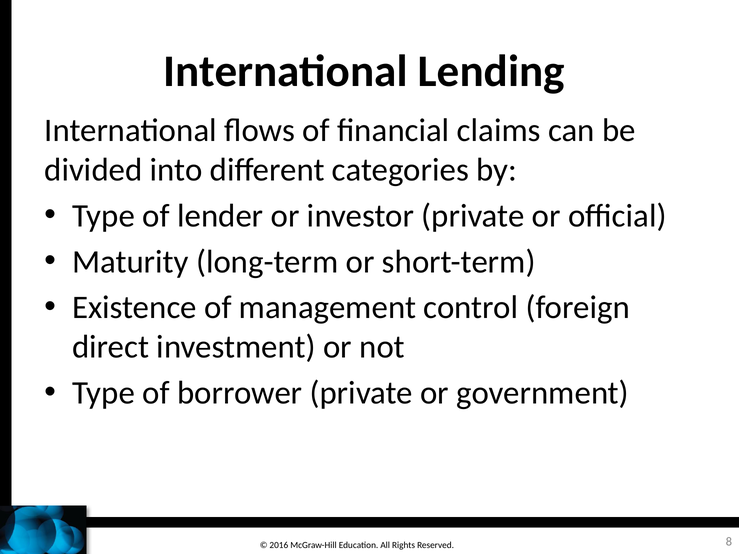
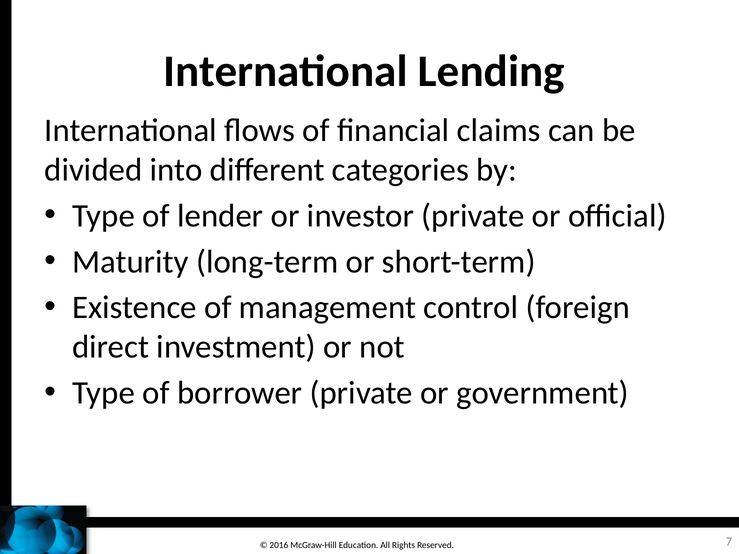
8: 8 -> 7 (729, 542)
